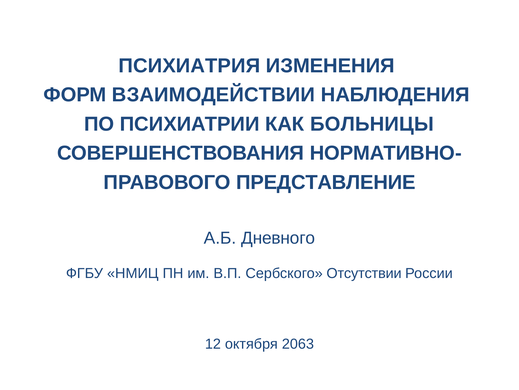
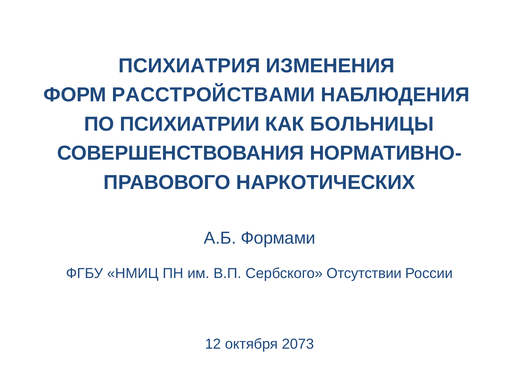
ВЗАИМОДЕЙСТВИИ: ВЗАИМОДЕЙСТВИИ -> РАССТРОЙСТВАМИ (213, 95)
ПРЕДСТАВЛЕНИЕ: ПРЕДСТАВЛЕНИЕ -> НАРКОТИЧЕСКИХ (326, 182)
Дневного: Дневного -> Формами (278, 238)
2063: 2063 -> 2073 (298, 343)
